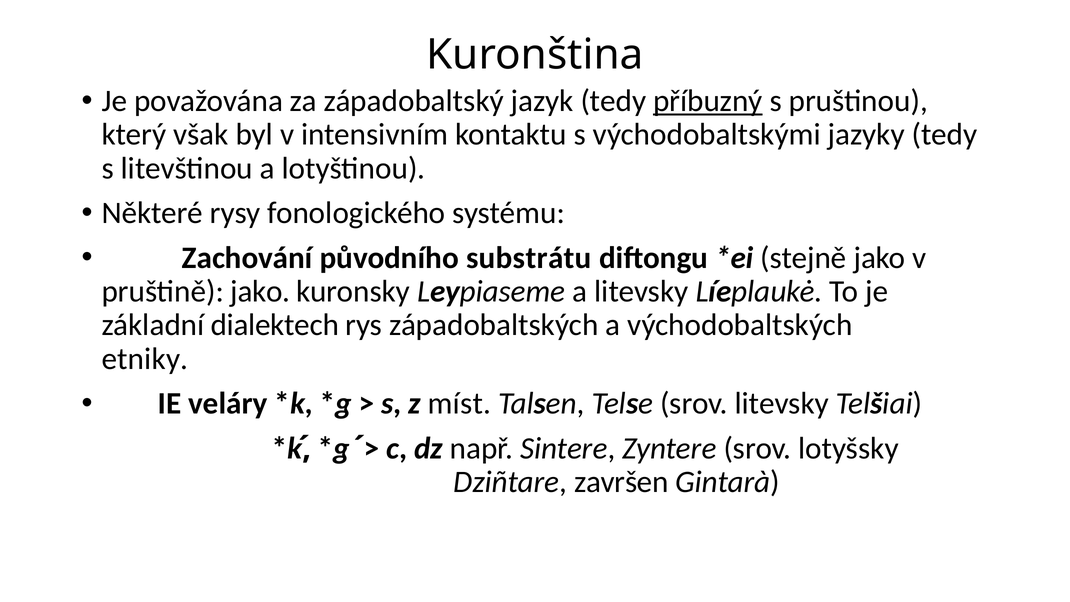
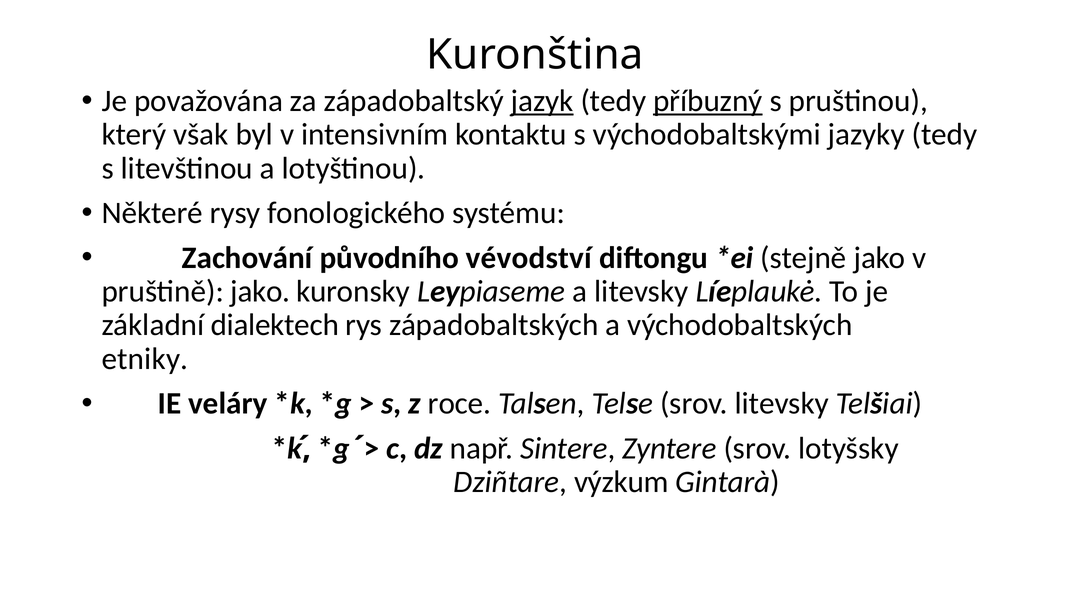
jazyk underline: none -> present (542, 101)
substrátu: substrátu -> vévodství (529, 258)
míst: míst -> roce (460, 404)
završen: završen -> výzkum (621, 482)
